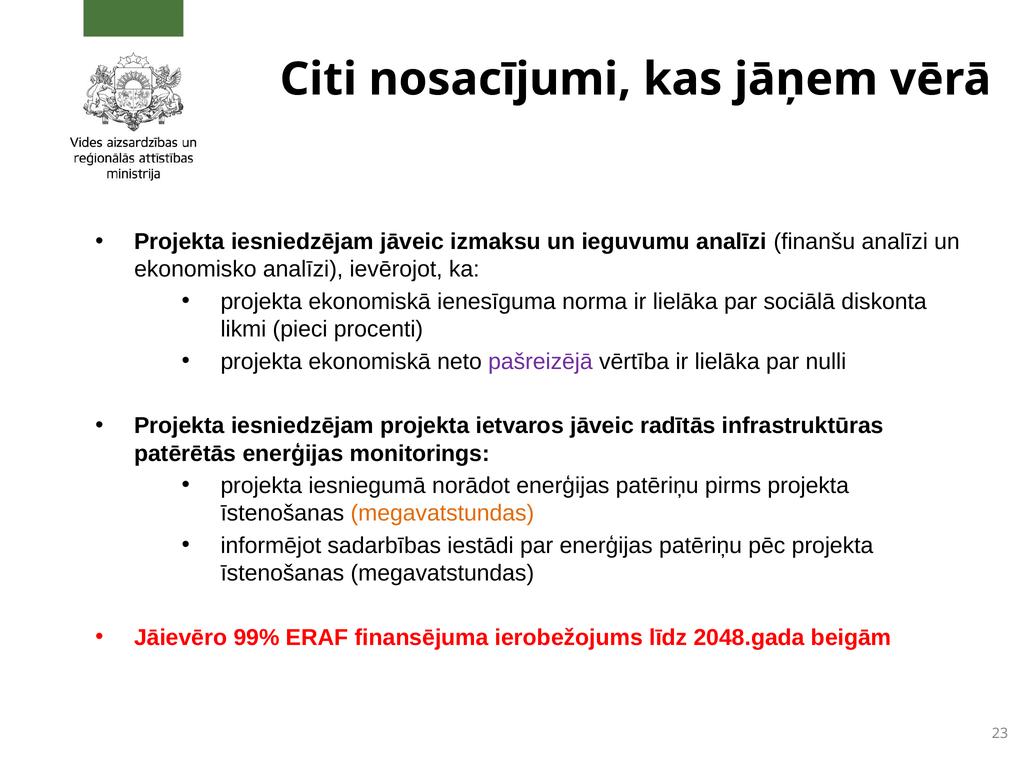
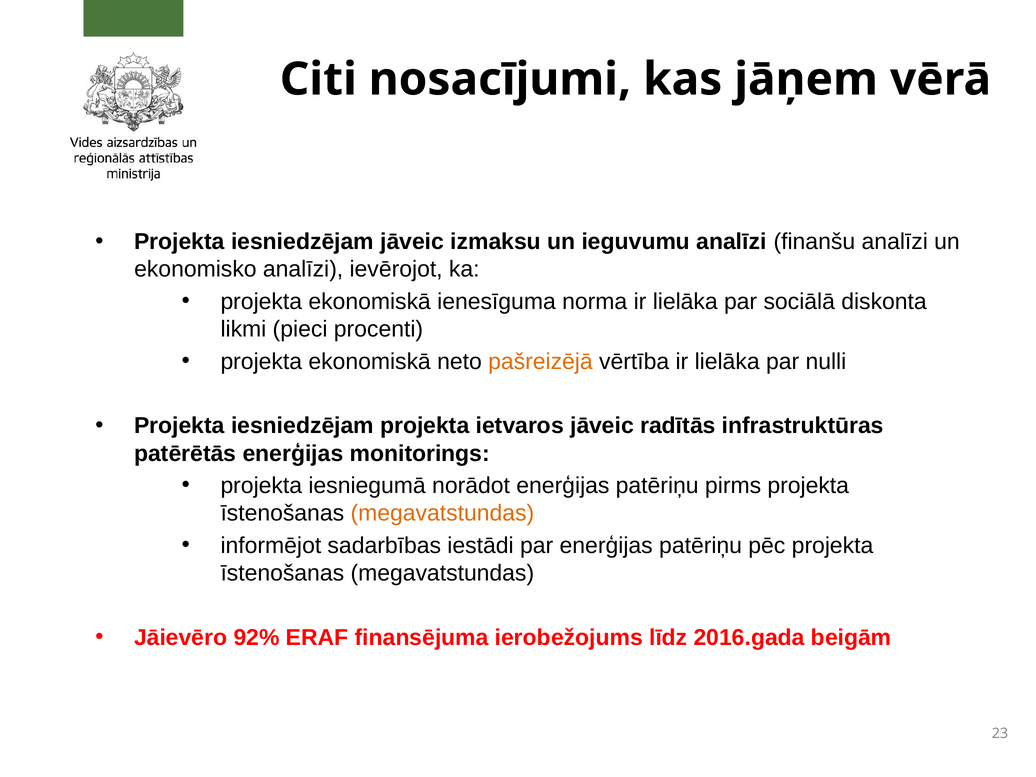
pašreizējā colour: purple -> orange (540, 361)
99%: 99% -> 92% (257, 638)
2048.gada: 2048.gada -> 2016.gada (749, 638)
